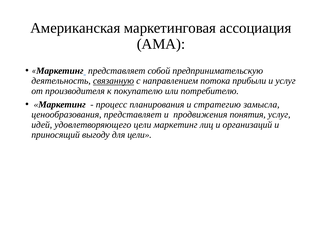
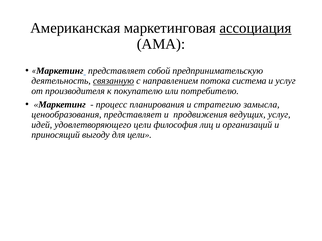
ассоциация underline: none -> present (255, 28)
прибыли: прибыли -> система (249, 81)
понятия: понятия -> ведущих (248, 115)
цели маркетинг: маркетинг -> философия (176, 125)
